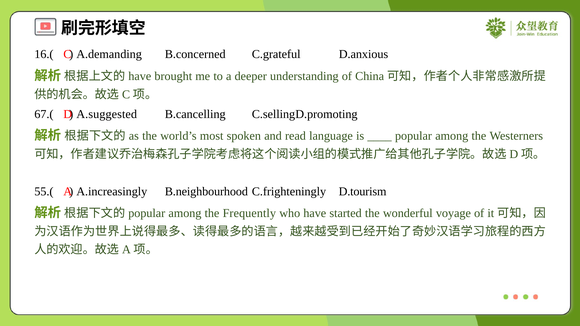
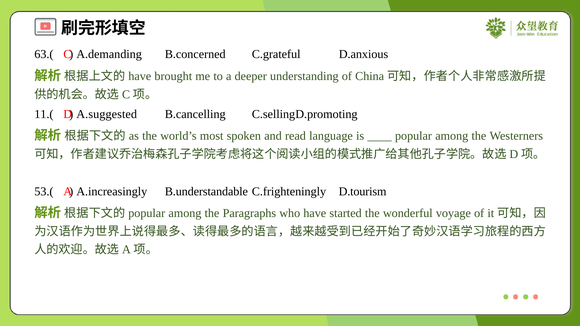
16.(: 16.( -> 63.( (44, 54)
67.(: 67.( -> 11.( (44, 114)
55.(: 55.( -> 53.( (44, 192)
B.neighbourhood: B.neighbourhood -> B.understandable (206, 192)
Frequently: Frequently -> Paragraphs (249, 213)
